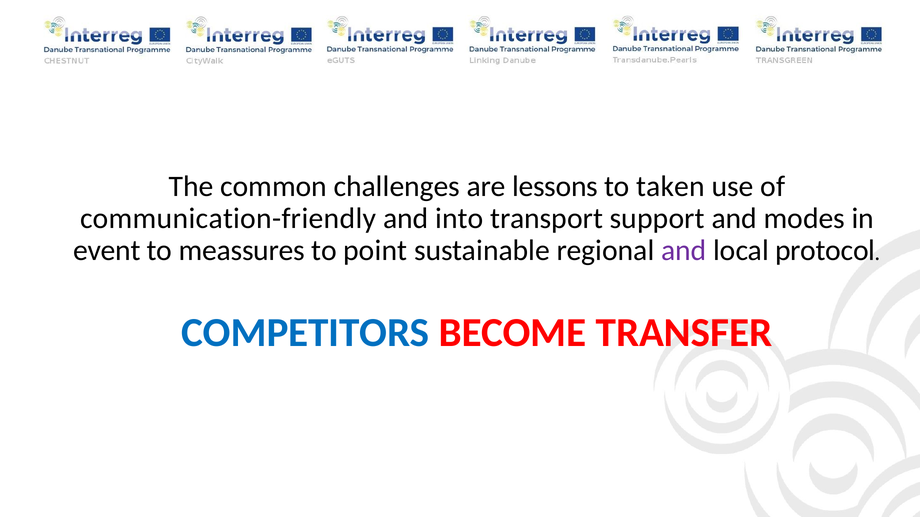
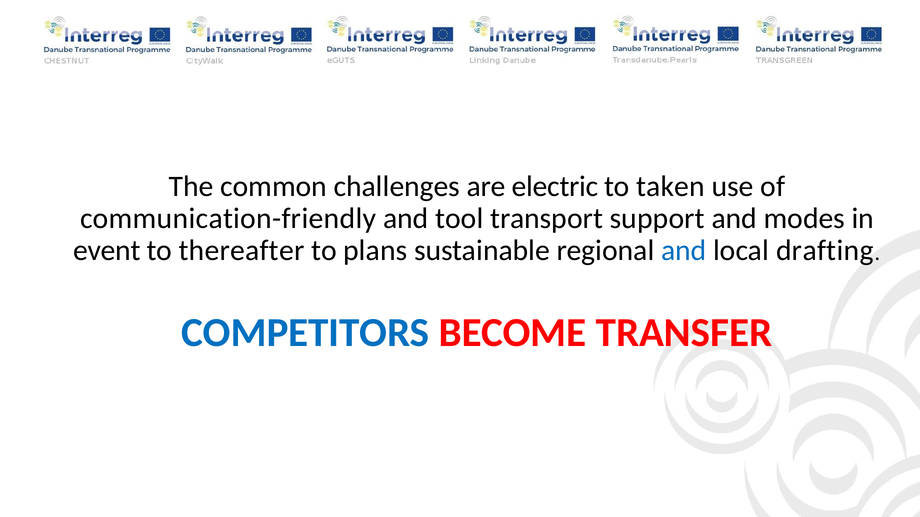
lessons: lessons -> electric (555, 186)
into: into -> tool (459, 219)
meassures: meassures -> thereafter (242, 251)
point: point -> plans (375, 251)
and colour: purple -> blue (684, 251)
protocol: protocol -> drafting (825, 251)
